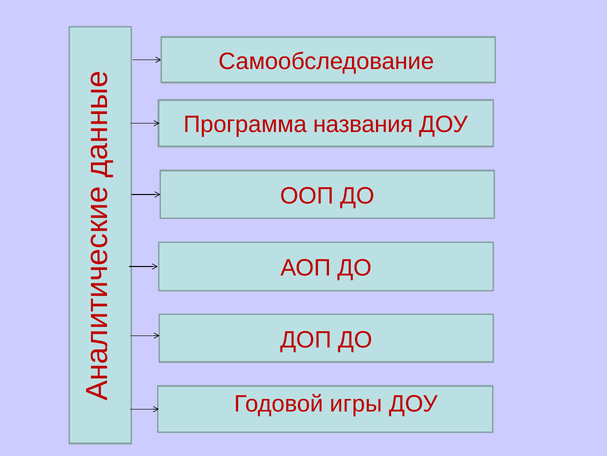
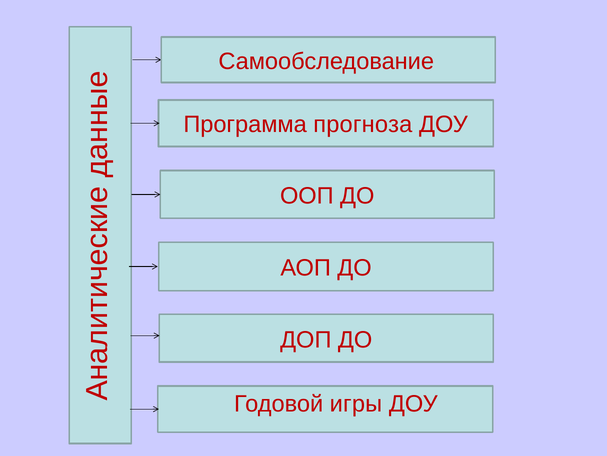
названия: названия -> прогноза (363, 124)
